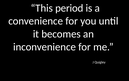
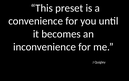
period: period -> preset (69, 8)
